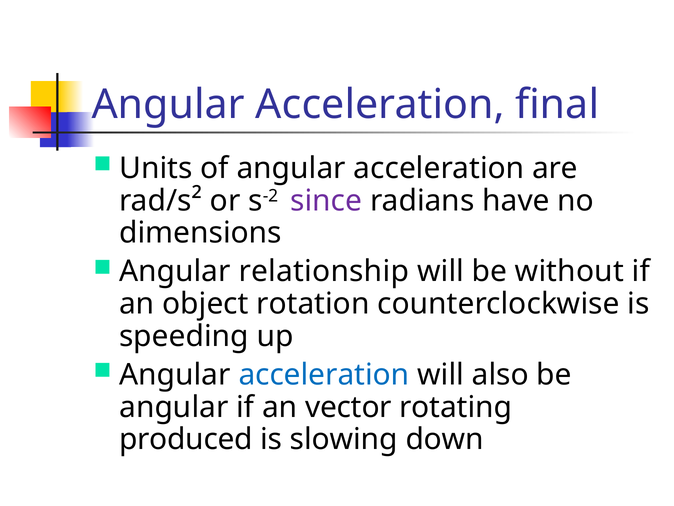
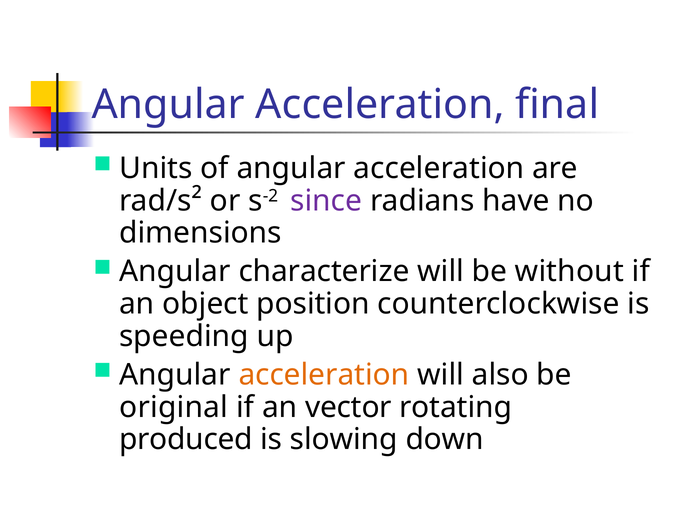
relationship: relationship -> characterize (324, 271)
rotation: rotation -> position (313, 304)
acceleration colour: blue -> orange (324, 374)
angular: angular -> original (174, 407)
